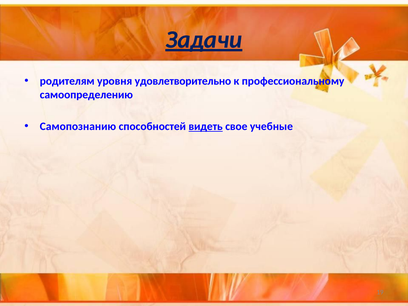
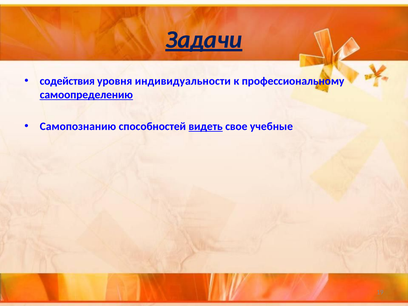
родителям: родителям -> содействия (67, 81)
удовлетворительно: удовлетворительно -> индивидуальности (183, 81)
самоопределению underline: none -> present (86, 95)
